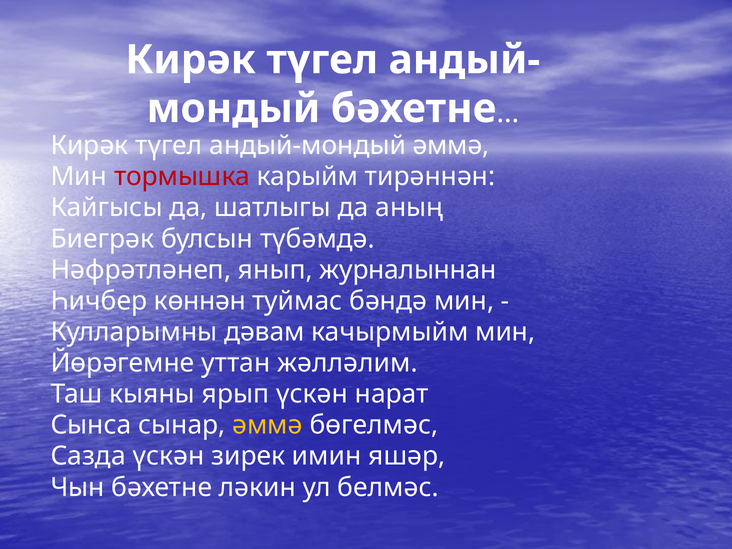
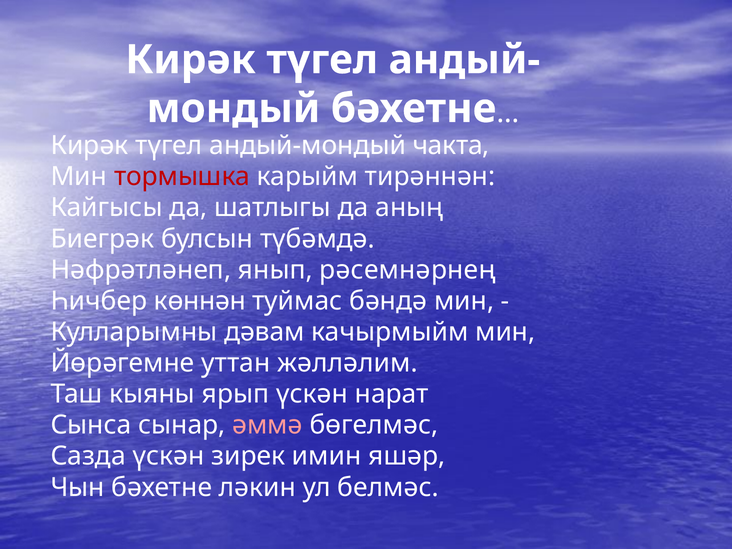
андый-мондый әммә: әммә -> чакта (451, 146)
журналыннан: журналыннан -> рәсемнәрнең (408, 270)
әммә colour: yellow -> pink (267, 425)
